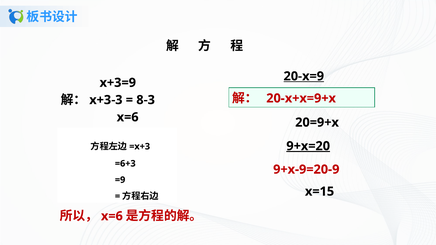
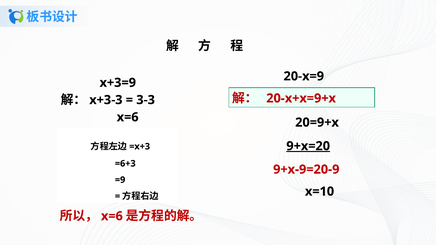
20-x=9 underline: present -> none (304, 76)
8-3: 8-3 -> 3-3 (146, 100)
x=15: x=15 -> x=10 (320, 192)
